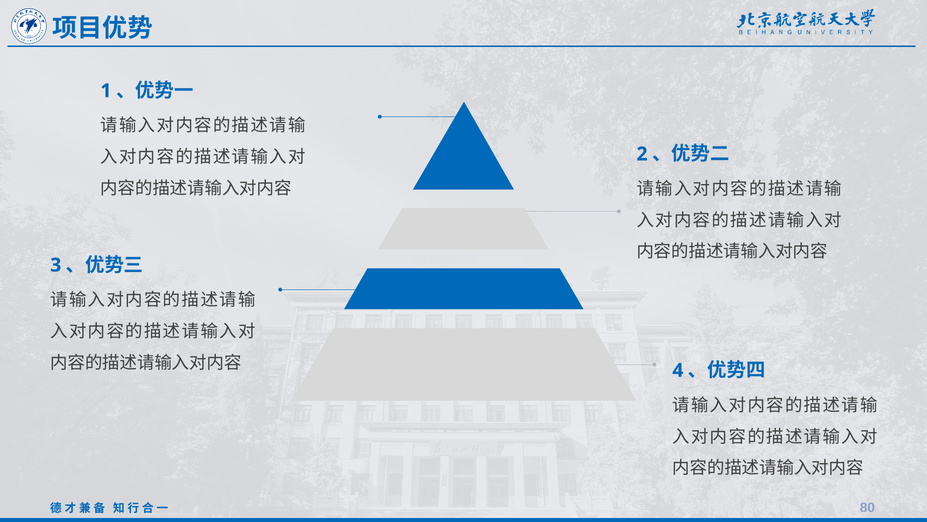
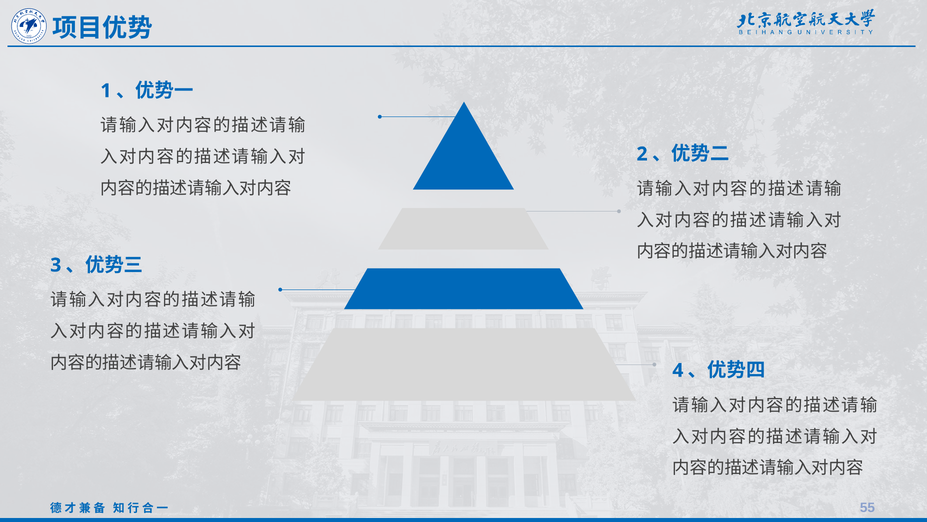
80: 80 -> 55 (867, 507)
